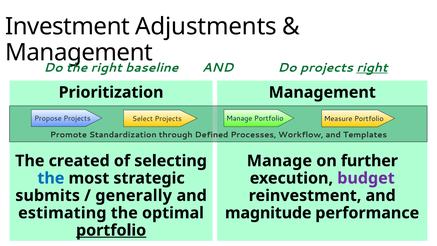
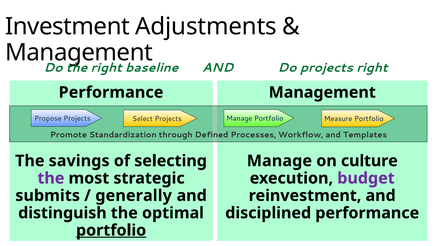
right underline: present -> none (372, 68)
Prioritization: Prioritization -> Performance (111, 92)
created: created -> savings (79, 161)
further: further -> culture (369, 161)
the colour: blue -> purple (51, 178)
estimating: estimating -> distinguish (62, 213)
magnitude: magnitude -> disciplined (268, 213)
